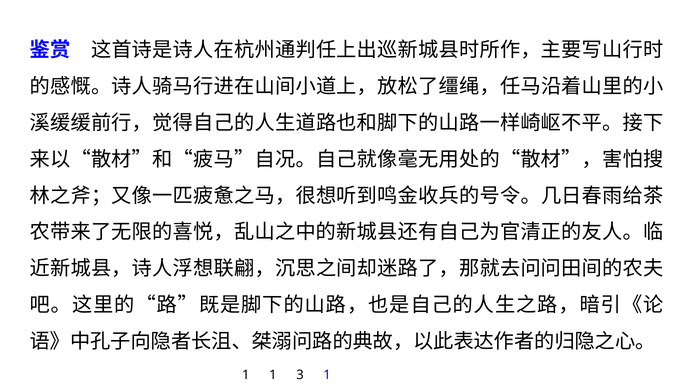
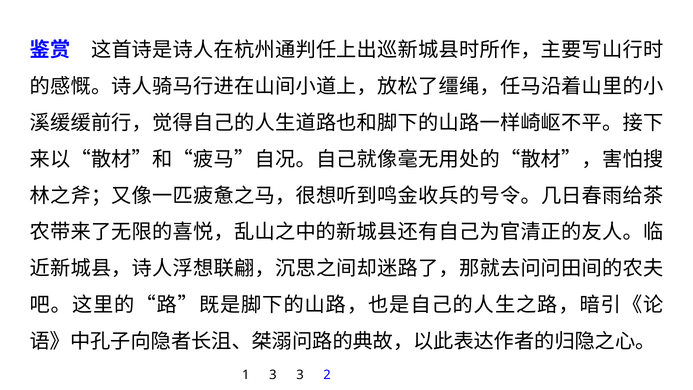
1 1: 1 -> 3 (273, 375)
3 1: 1 -> 2 (327, 375)
